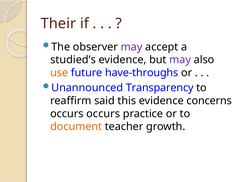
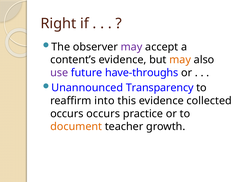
Their: Their -> Right (58, 23)
studied’s: studied’s -> content’s (73, 60)
may colour: purple -> orange (180, 60)
use colour: orange -> purple (59, 73)
said: said -> into (104, 101)
concerns: concerns -> collected (209, 101)
